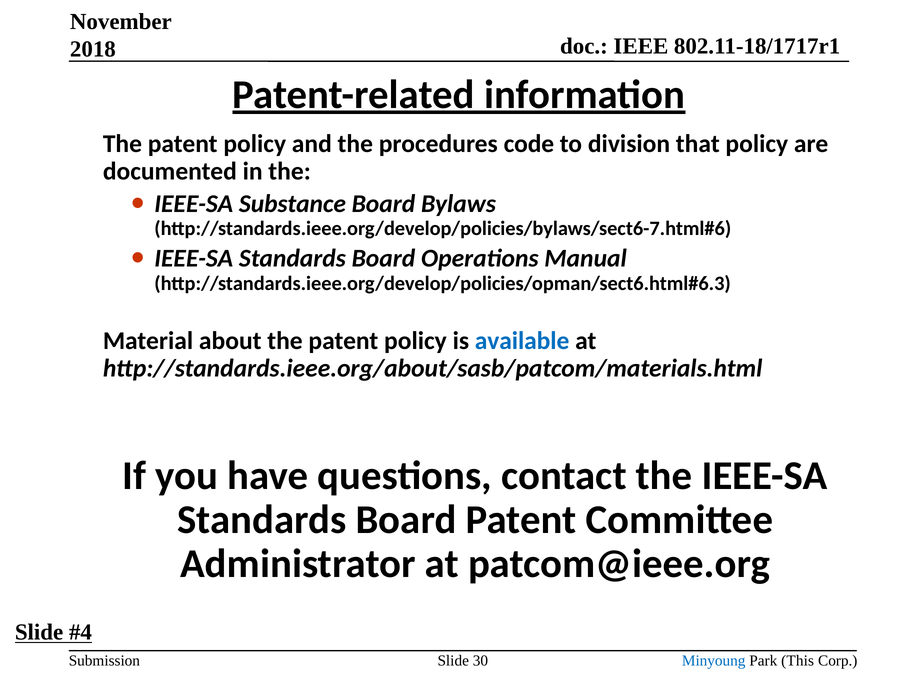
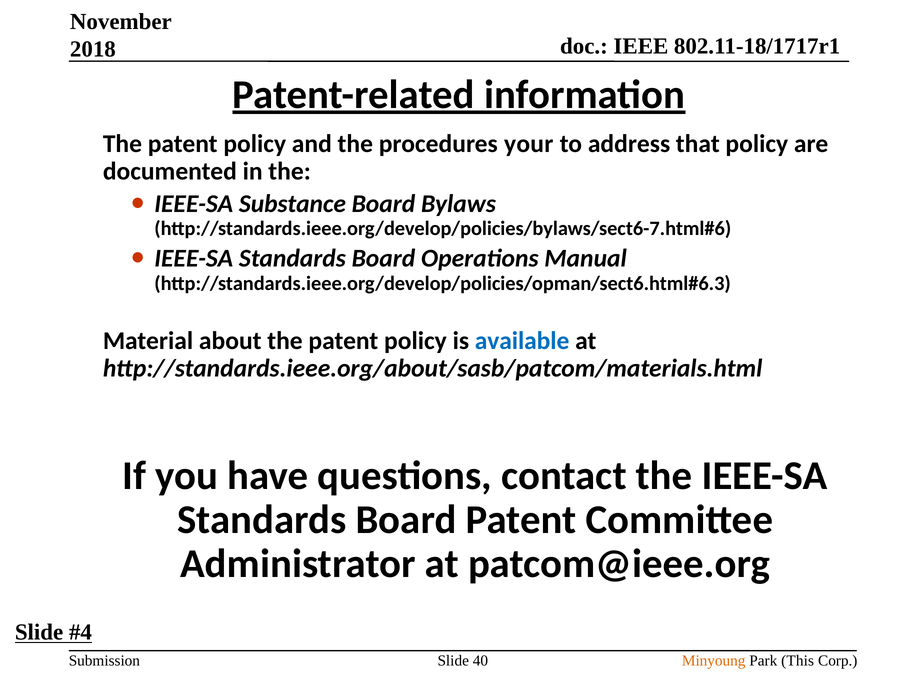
code: code -> your (529, 144)
division: division -> address (629, 144)
30: 30 -> 40 (480, 660)
Minyoung colour: blue -> orange (714, 660)
